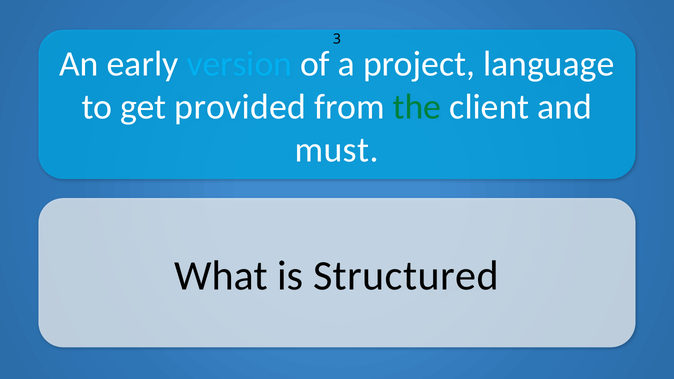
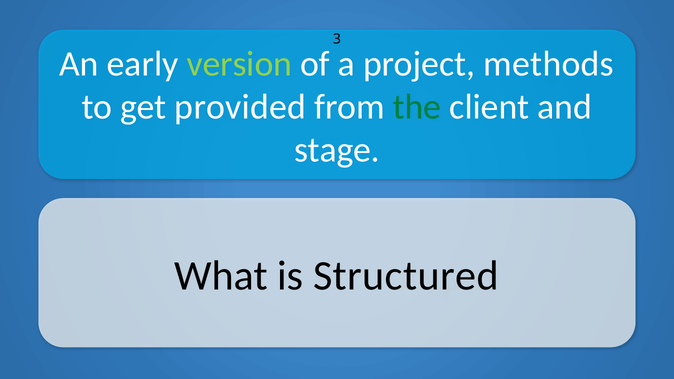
version colour: light blue -> light green (239, 64)
language: language -> methods (549, 64)
must: must -> stage (337, 150)
